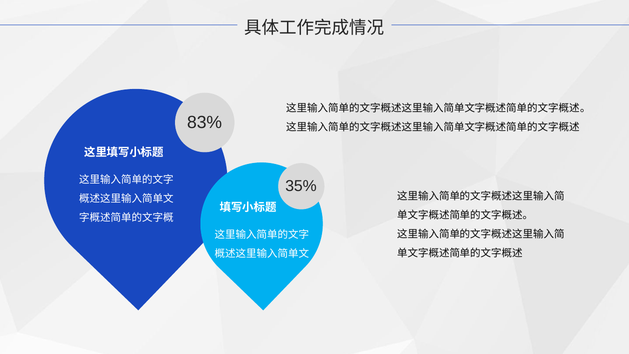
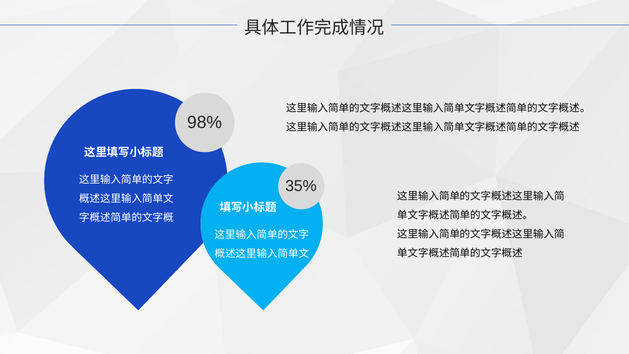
83%: 83% -> 98% (205, 122)
